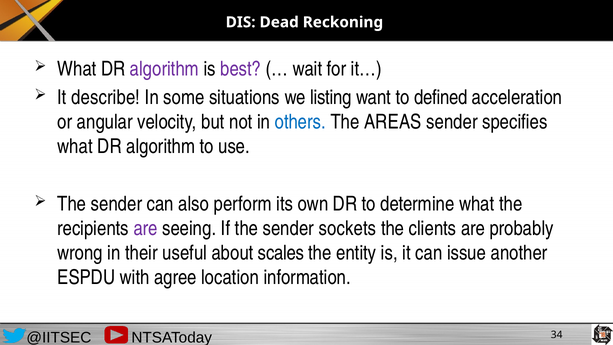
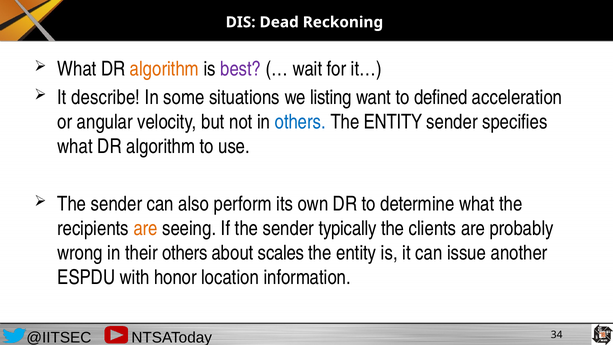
algorithm colour: purple -> orange (164, 69)
AREAS: AREAS -> ENTITY (393, 122)
are colour: purple -> orange (146, 228)
sockets: sockets -> typically (348, 228)
their useful: useful -> others (185, 253)
agree: agree -> honor (175, 277)
